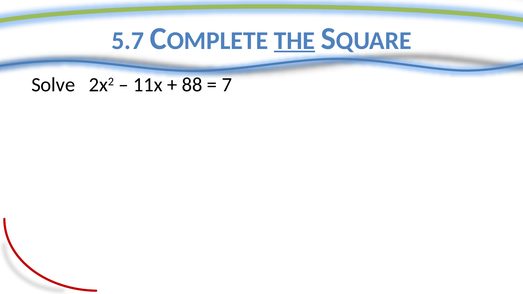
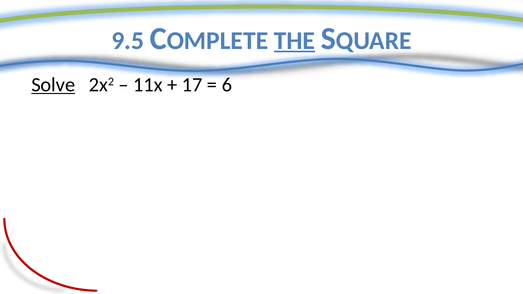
5.7: 5.7 -> 9.5 (128, 41)
Solve underline: none -> present (53, 85)
88: 88 -> 17 (192, 85)
7: 7 -> 6 (227, 85)
